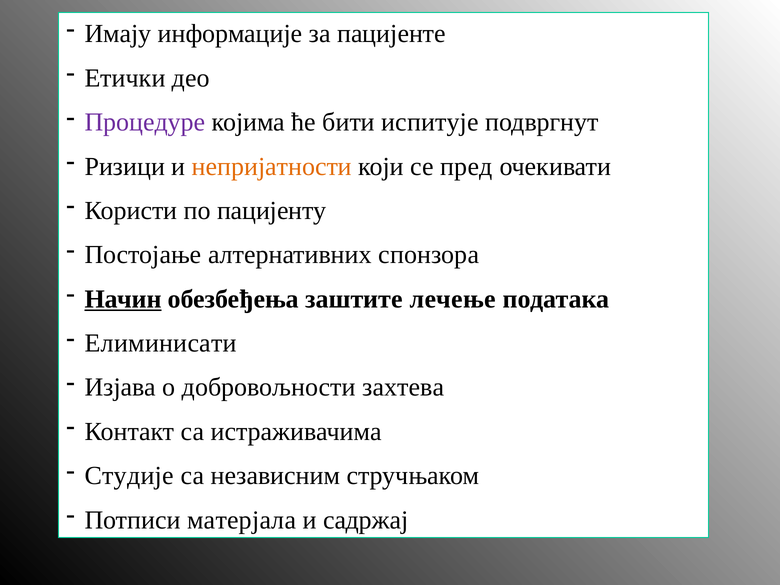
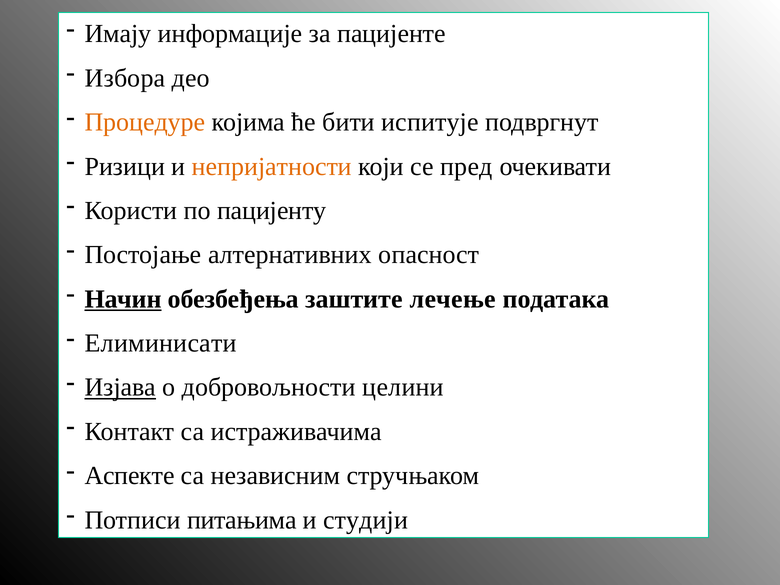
Етички: Етички -> Избора (125, 78)
Процедуре colour: purple -> orange (145, 122)
спонзора: спонзора -> опасност (429, 255)
Изјава underline: none -> present (120, 387)
захтева: захтева -> целини (403, 387)
Студије: Студије -> Аспекте (130, 476)
матерјала: матерјала -> питањима (242, 520)
садржај: садржај -> студији (366, 520)
